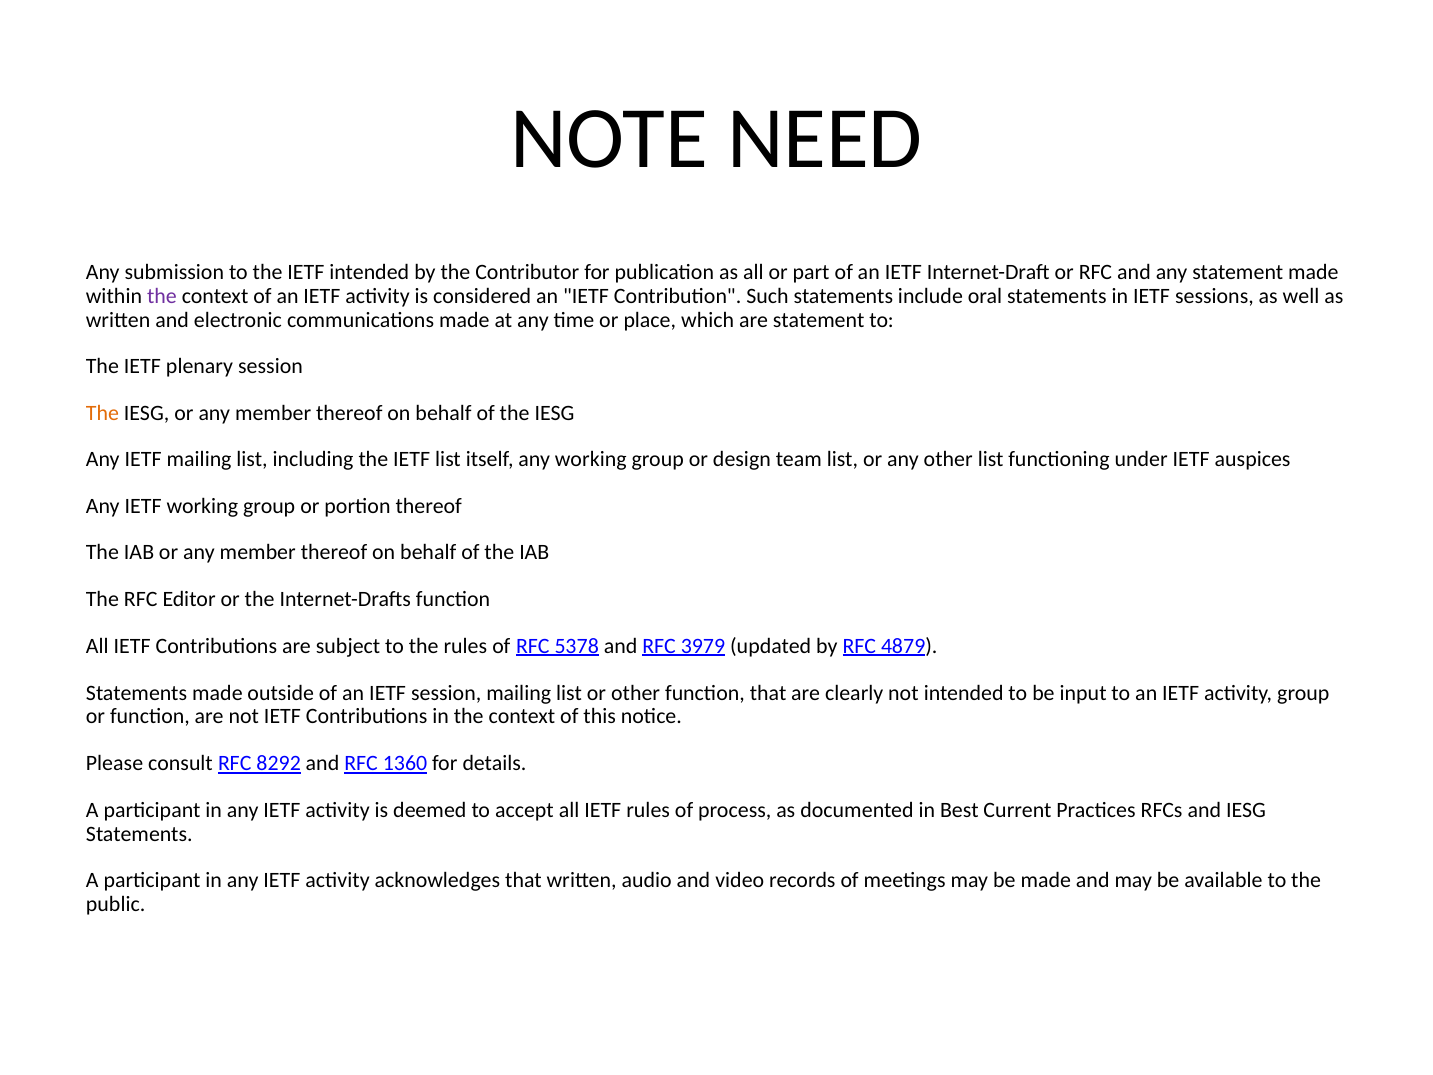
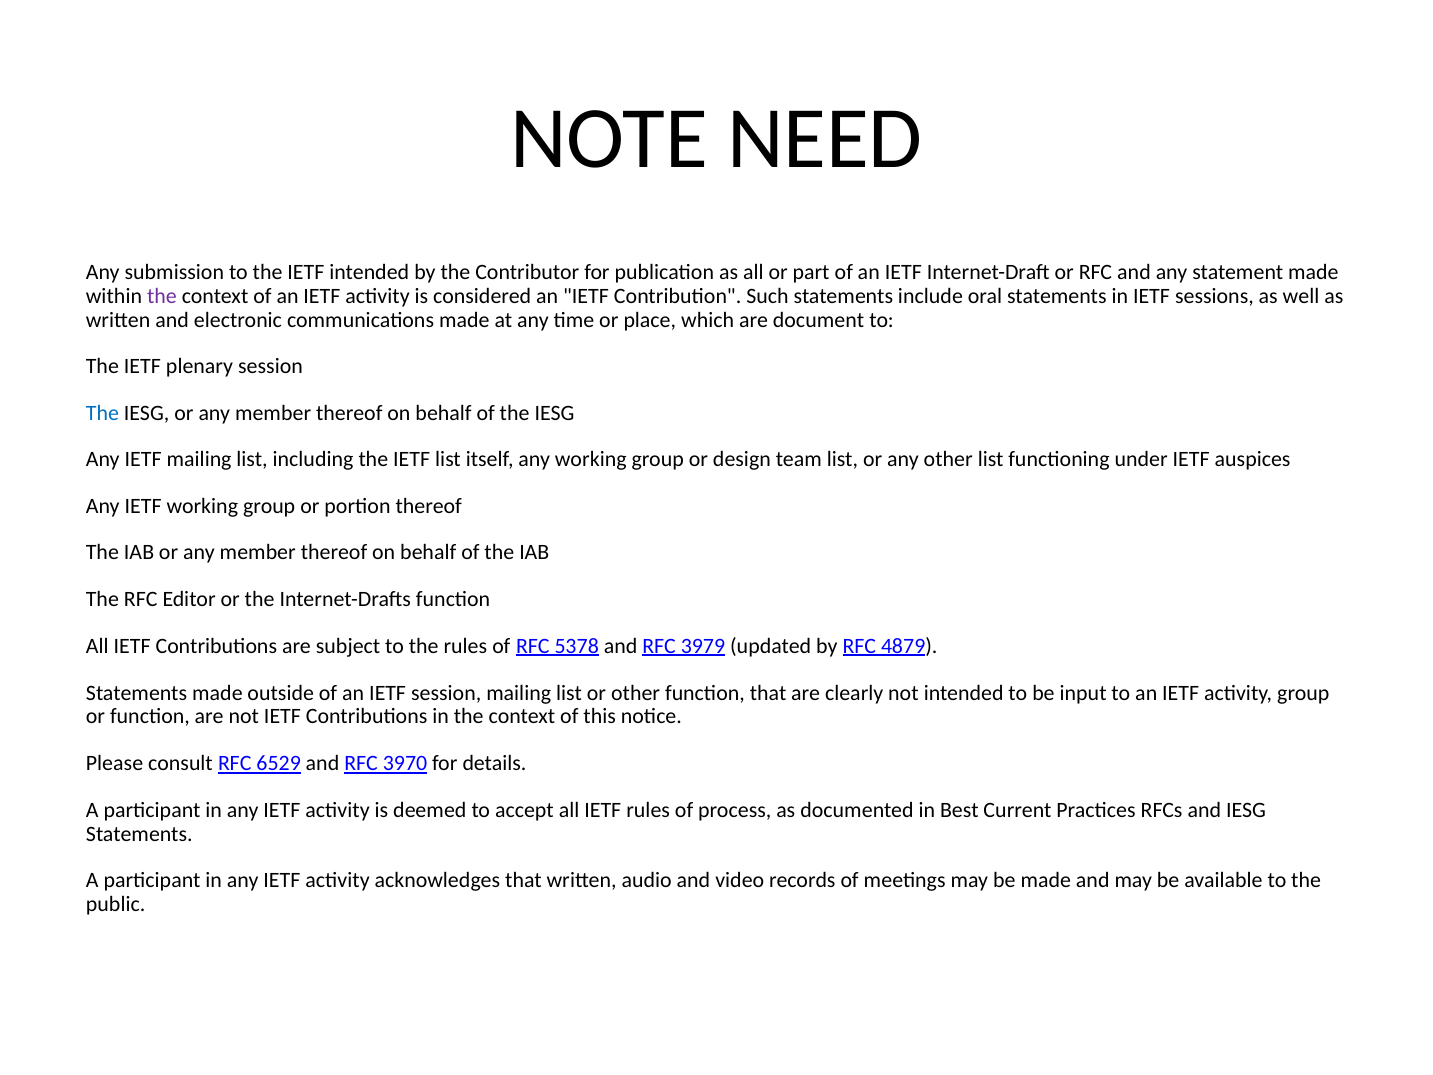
are statement: statement -> document (819, 320)
The colour: orange -> blue (103, 413)
8292: 8292 -> 6529 (279, 763)
1360: 1360 -> 3970 (405, 763)
